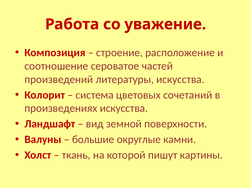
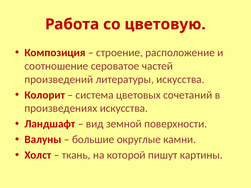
уважение: уважение -> цветовую (165, 24)
